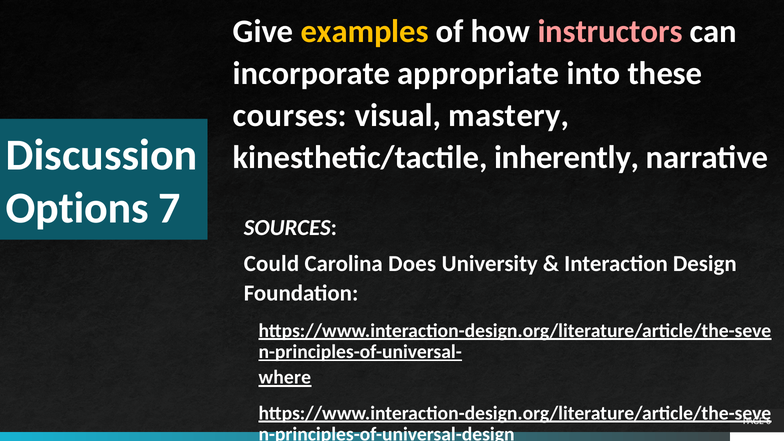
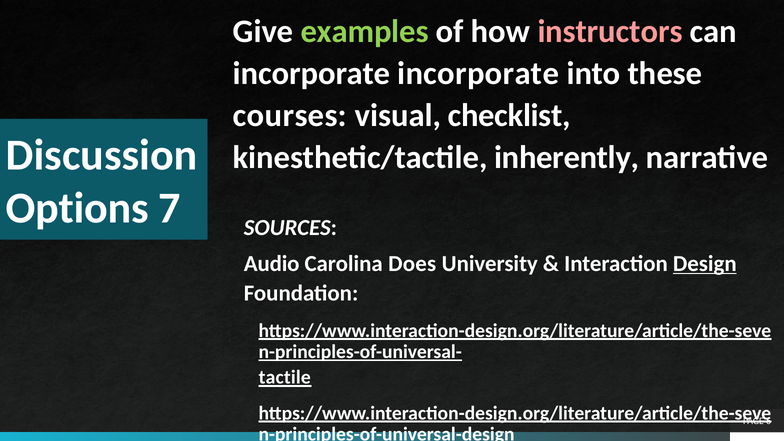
examples colour: yellow -> light green (365, 32)
incorporate appropriate: appropriate -> incorporate (478, 73)
mastery: mastery -> checklist (509, 115)
Could: Could -> Audio (272, 264)
Design underline: none -> present (705, 264)
where: where -> tactile (285, 377)
